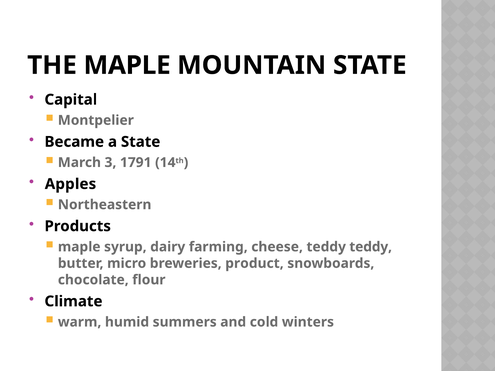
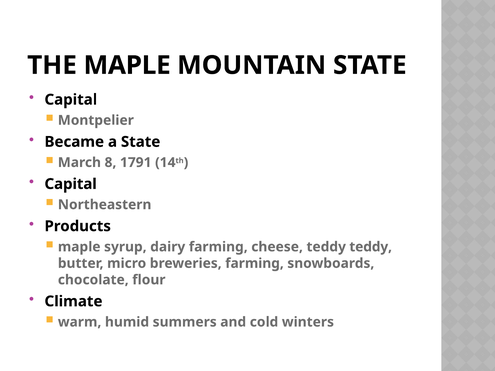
3: 3 -> 8 (110, 163)
Apples: Apples -> Capital (71, 184)
breweries product: product -> farming (255, 263)
